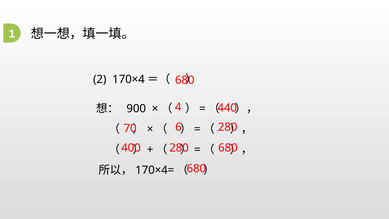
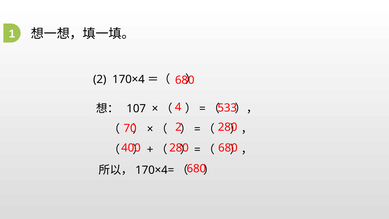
440: 440 -> 533 (227, 108)
900: 900 -> 107 (136, 109)
70 6: 6 -> 2 (178, 127)
